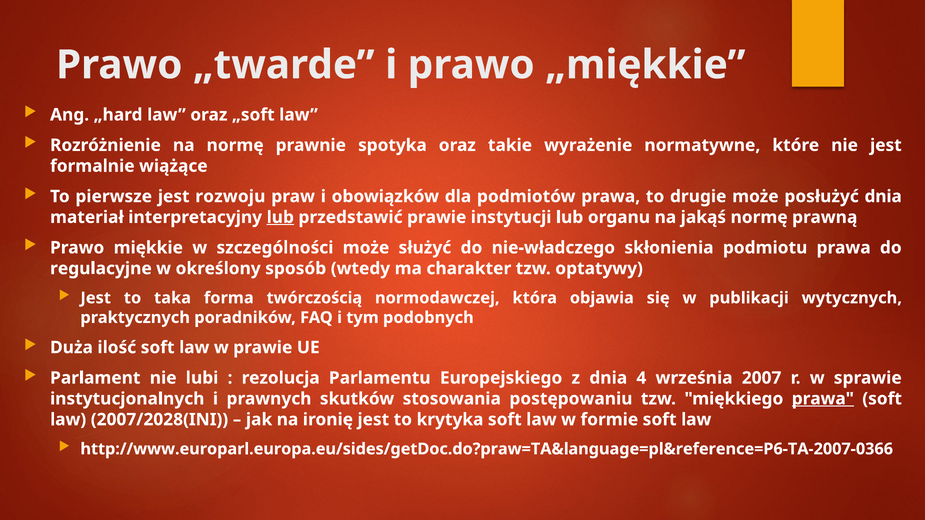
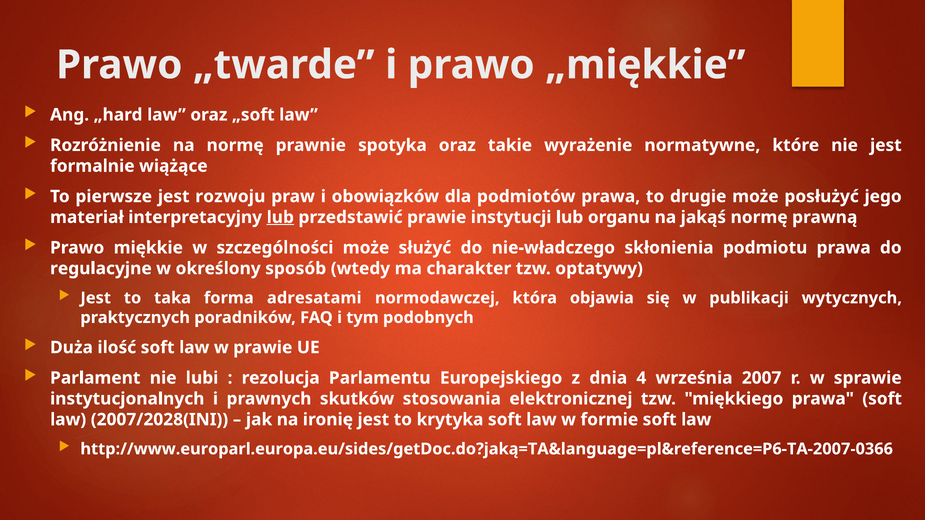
posłużyć dnia: dnia -> jego (883, 197)
twórczością: twórczością -> adresatami (314, 298)
postępowaniu: postępowaniu -> elektronicznej (571, 399)
prawa underline: present -> none (823, 399)
http://www.europarl.europa.eu/sides/getDoc.do?praw=TA&language=pl&reference=P6-TA-2007-0366: http://www.europarl.europa.eu/sides/getDoc.do?praw=TA&language=pl&reference=P6-TA-2007-0366 -> http://www.europarl.europa.eu/sides/getDoc.do?jaką=TA&language=pl&reference=P6-TA-2007-0366 (487, 449)
